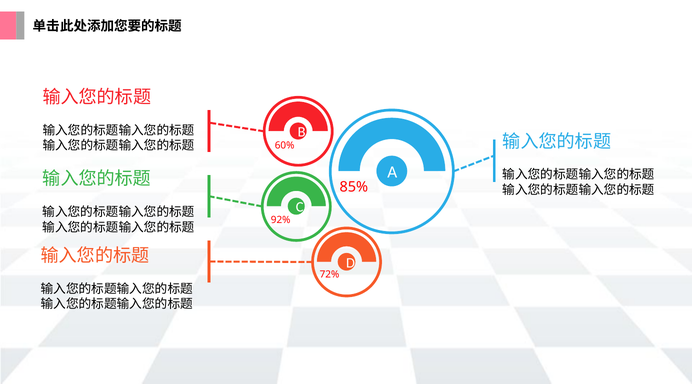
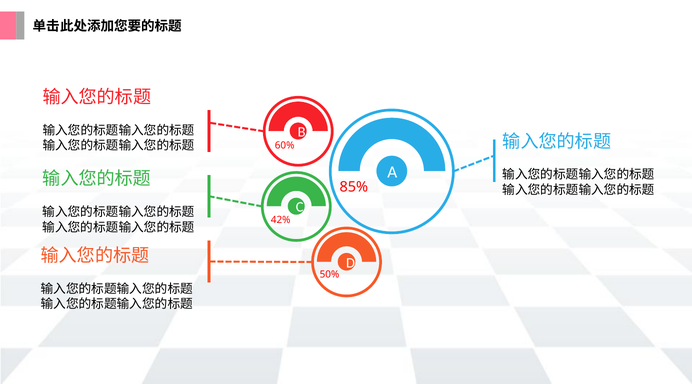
92%: 92% -> 42% (281, 220)
72%: 72% -> 50% (329, 275)
